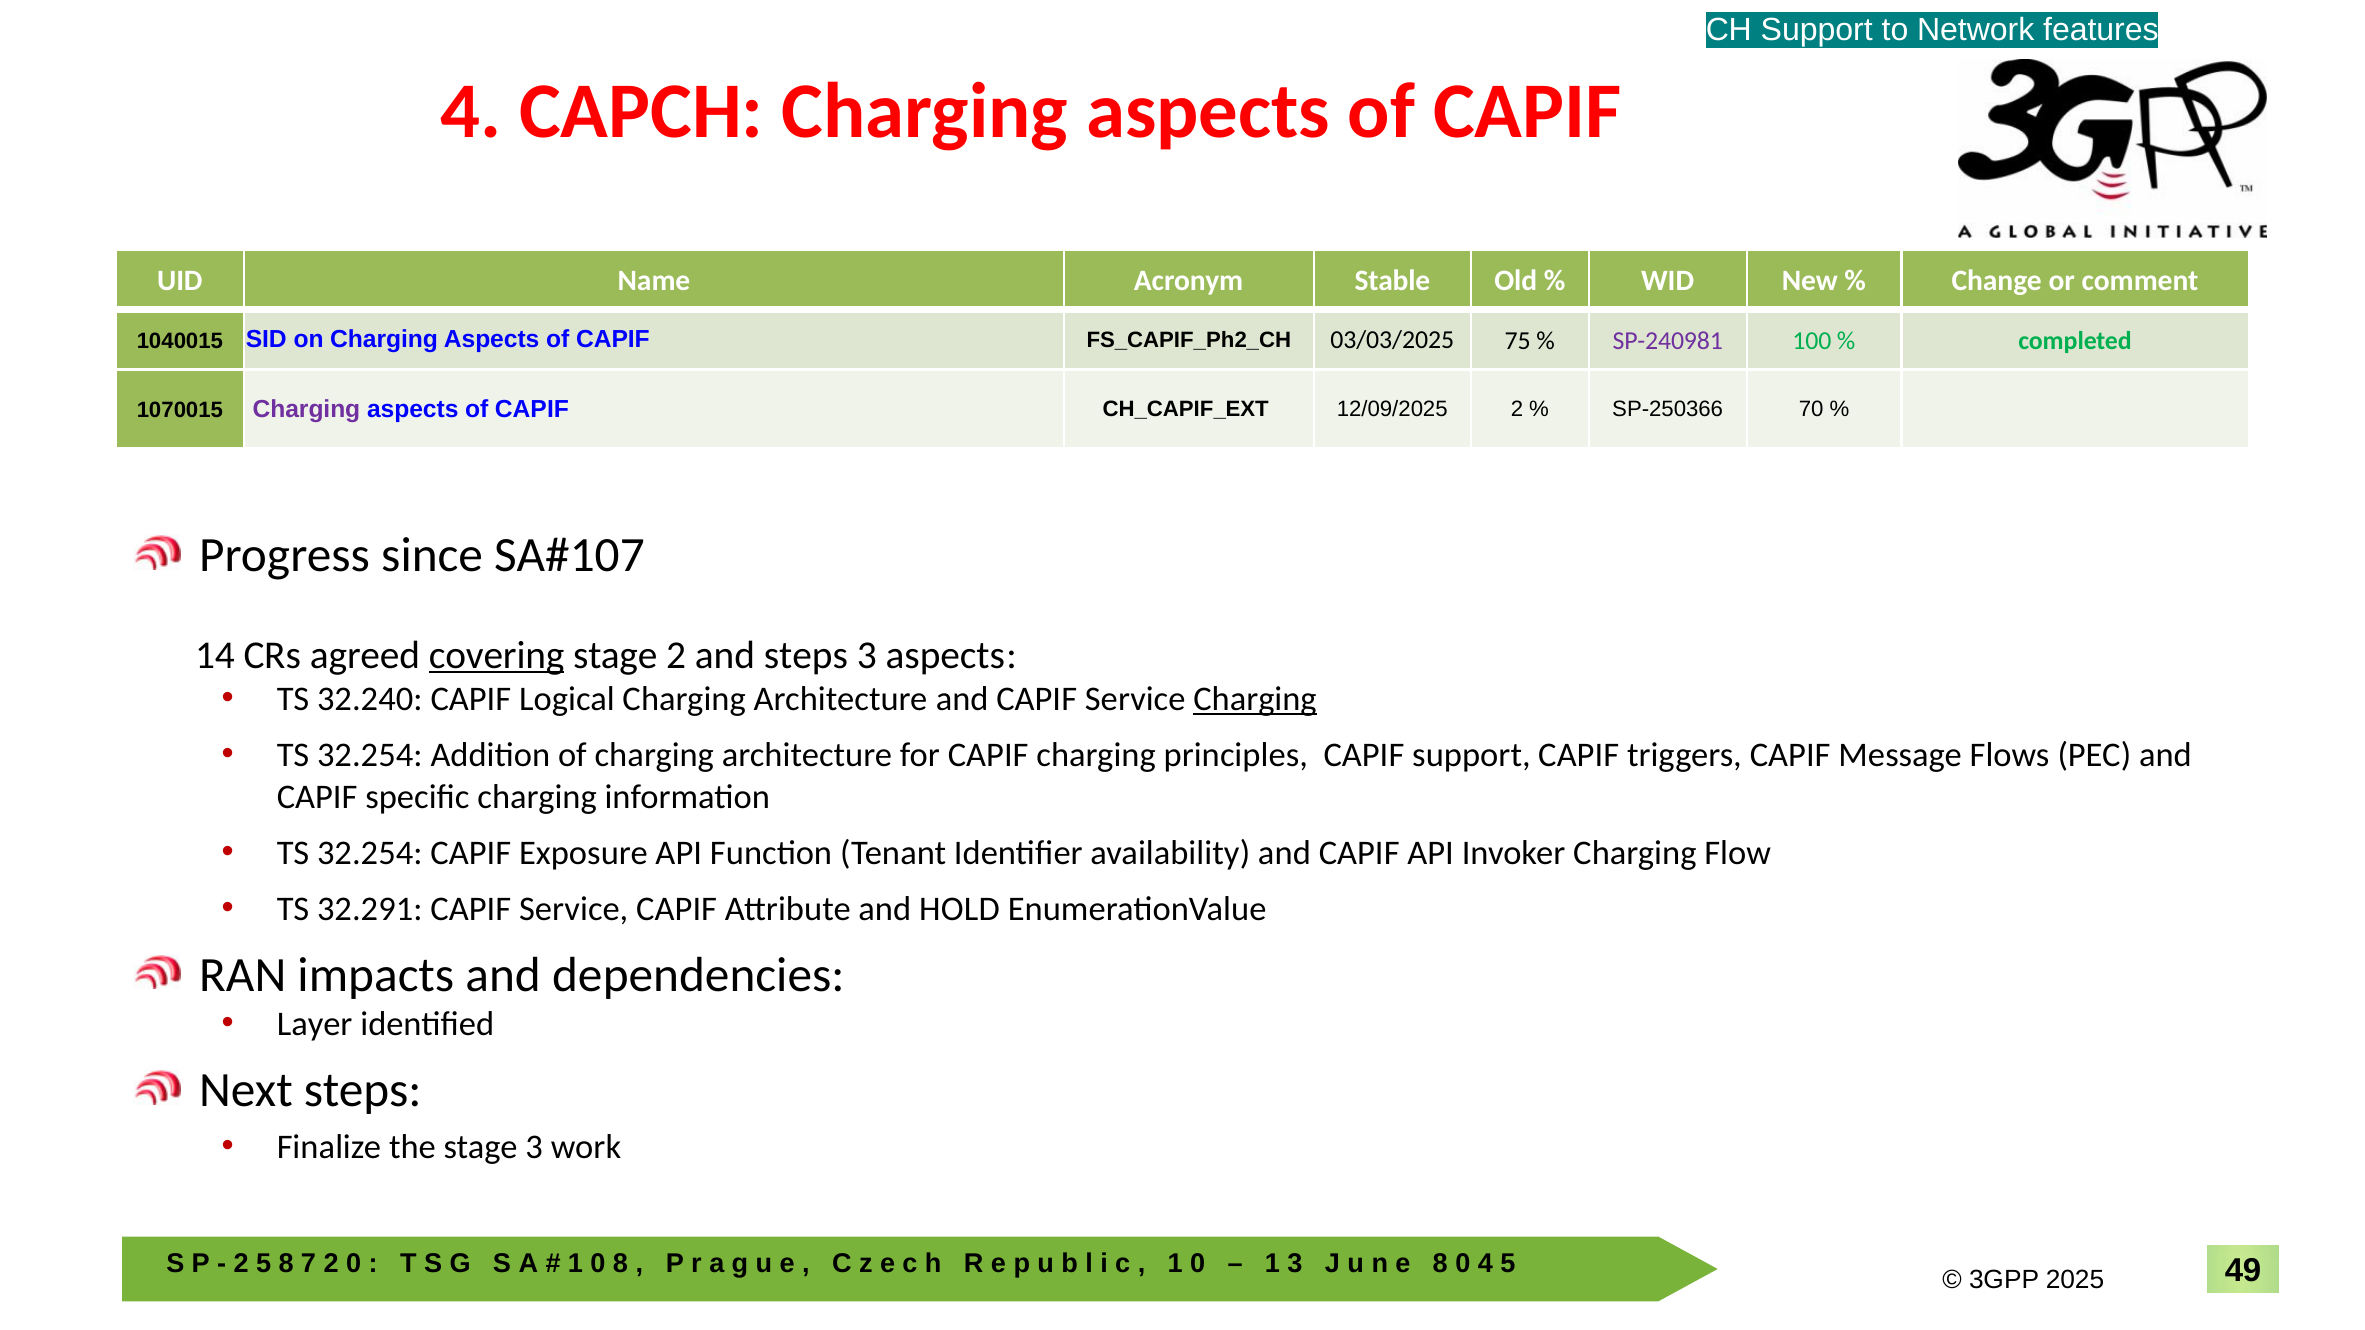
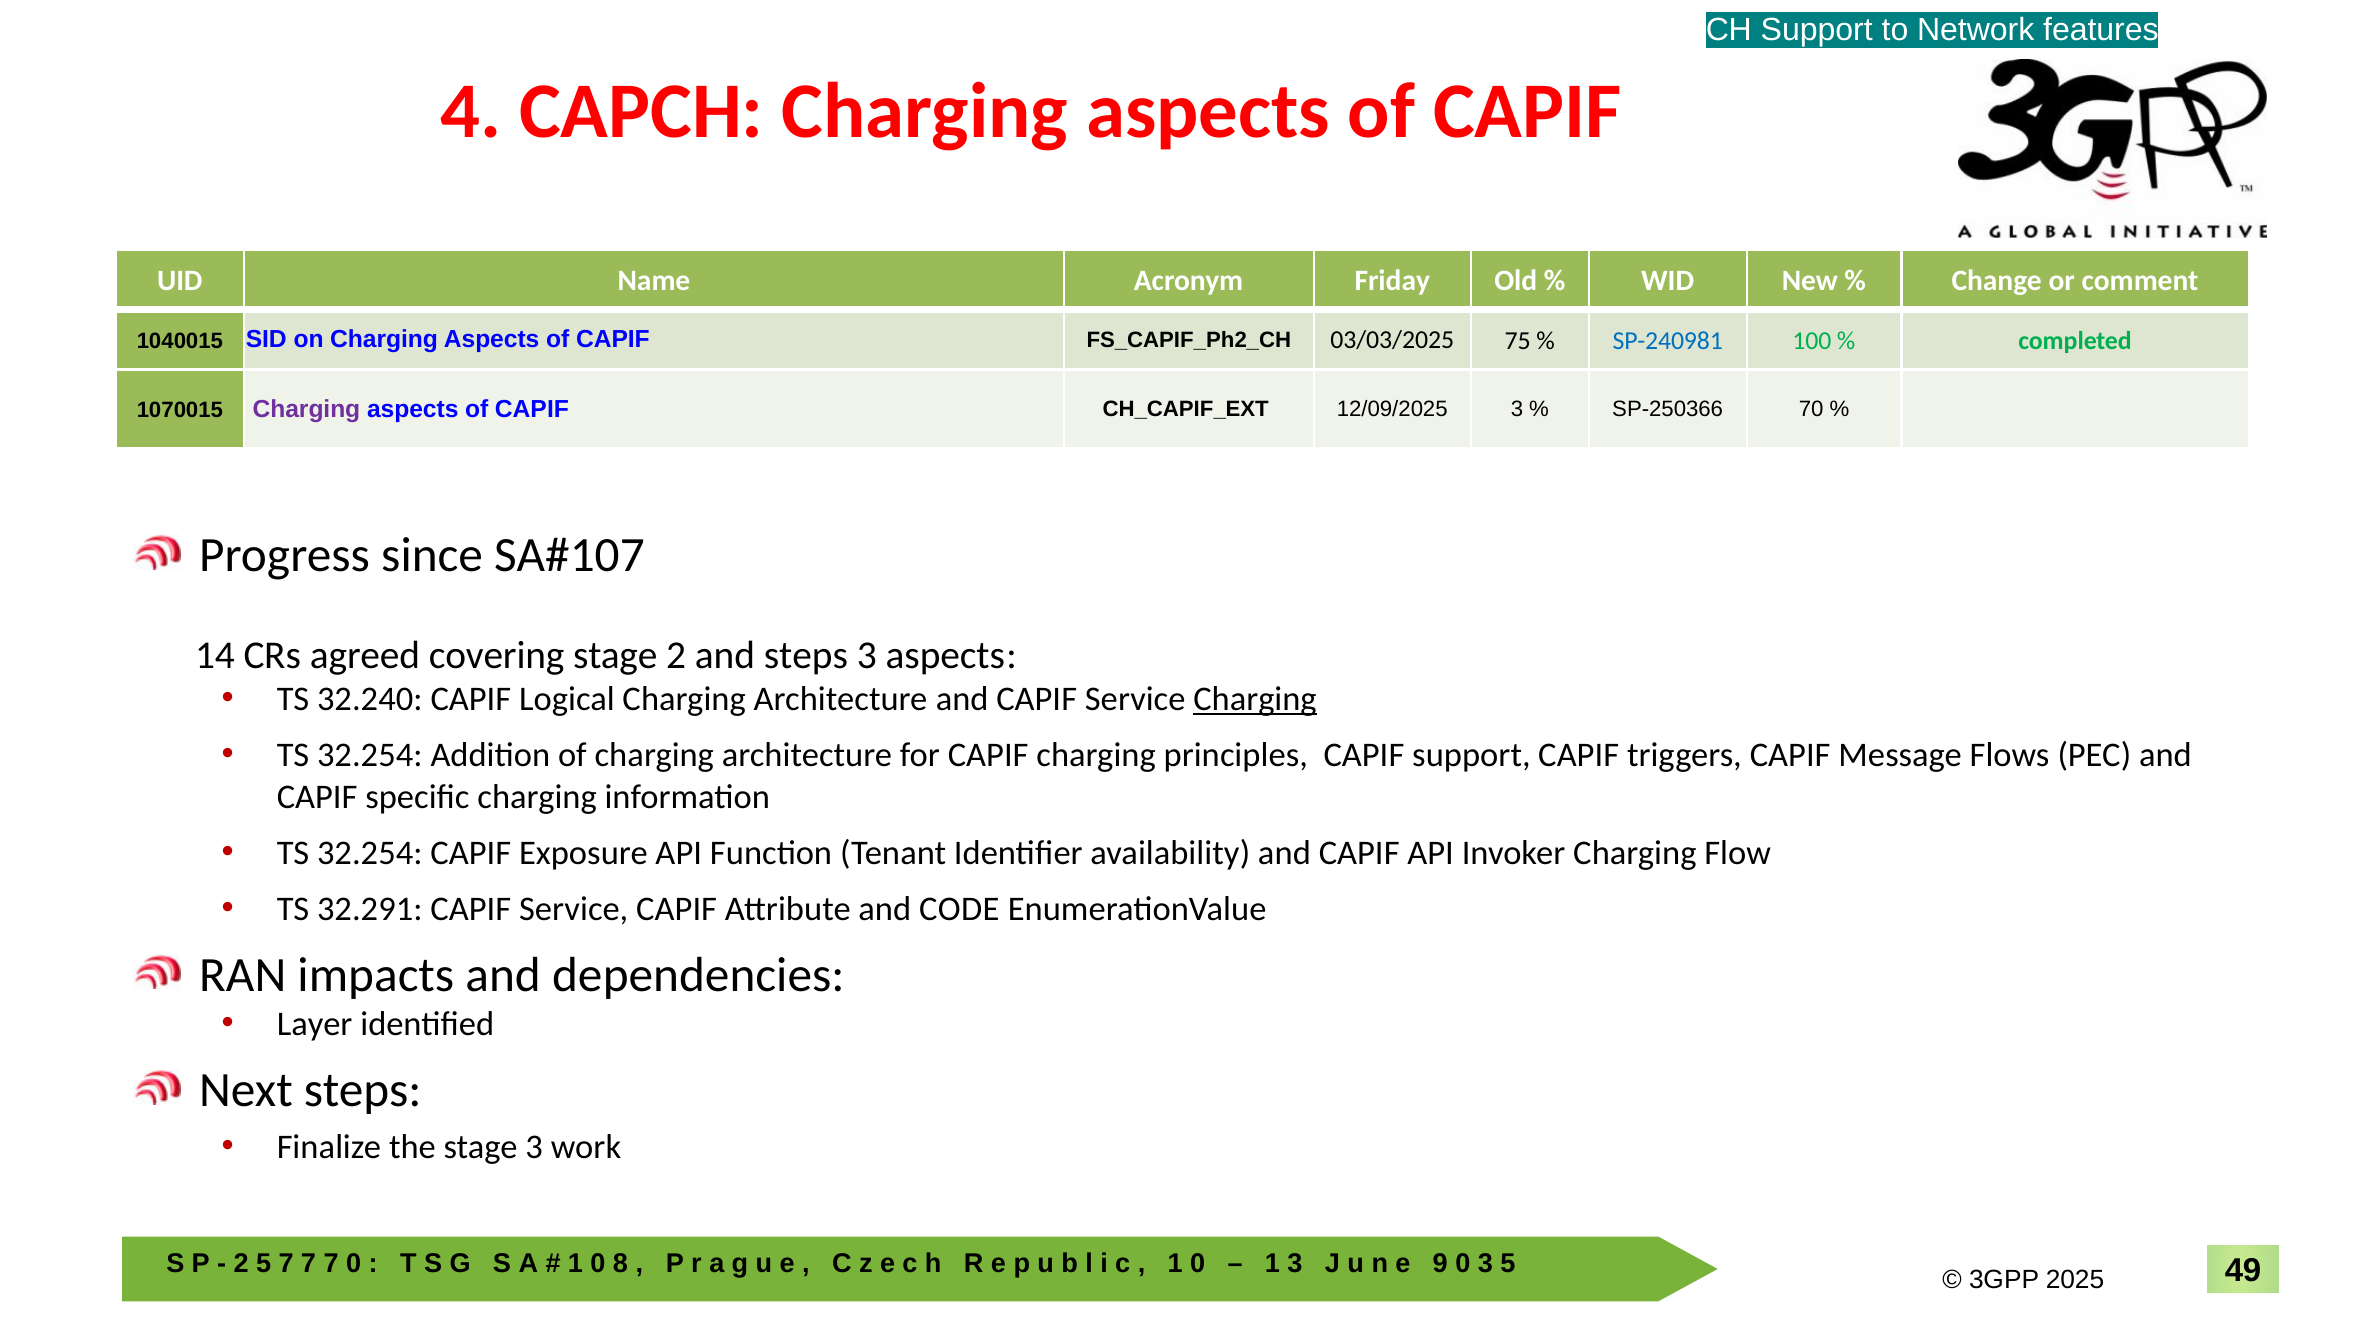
Stable: Stable -> Friday (1392, 281)
SP-240981 colour: purple -> blue (1668, 341)
12/09/2025 2: 2 -> 3 (1517, 409)
covering underline: present -> none (497, 655)
HOLD: HOLD -> CODE (959, 909)
8: 8 -> 7 (286, 1263)
2: 2 -> 7 (331, 1263)
8: 8 -> 9 (1440, 1263)
0 4: 4 -> 3 (1485, 1263)
